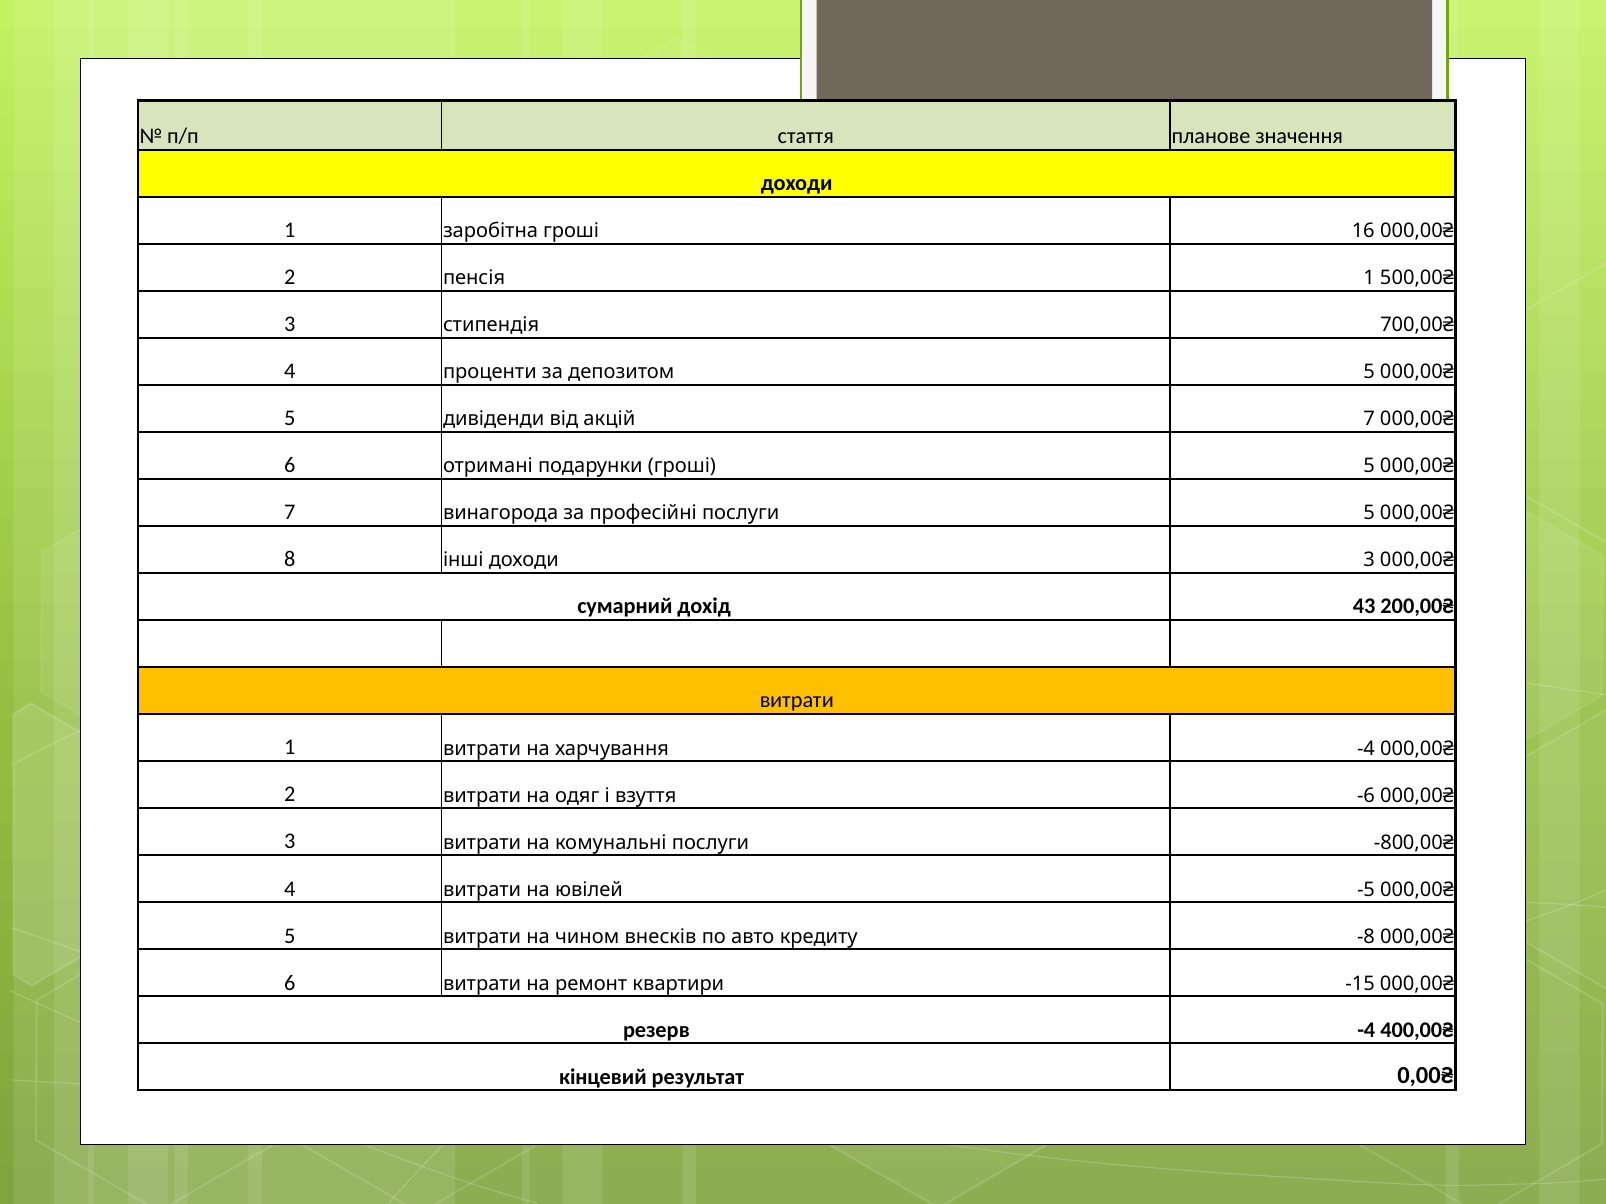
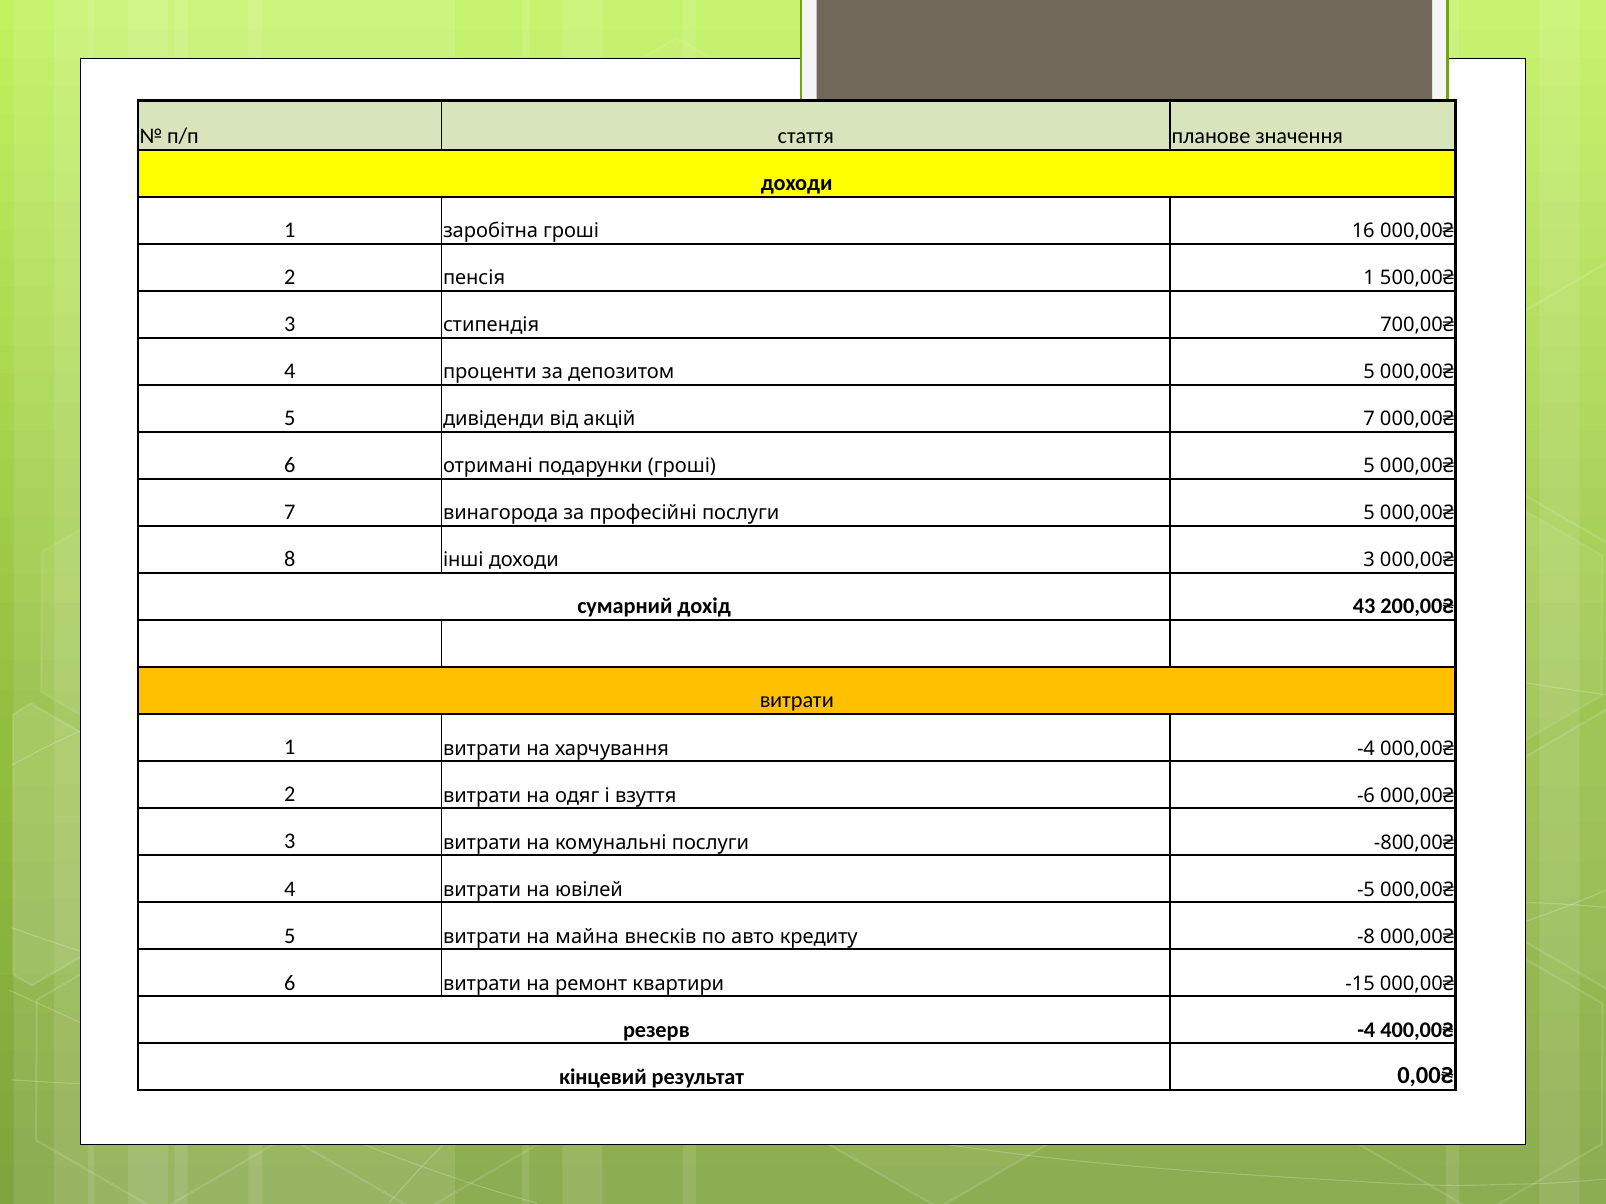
чином: чином -> майна (587, 937)
